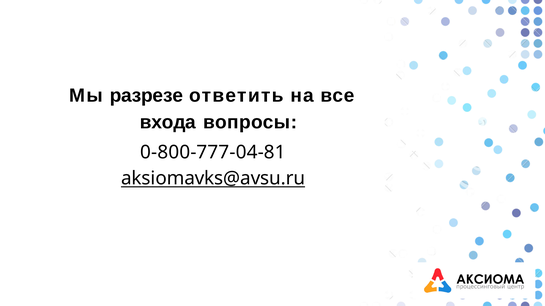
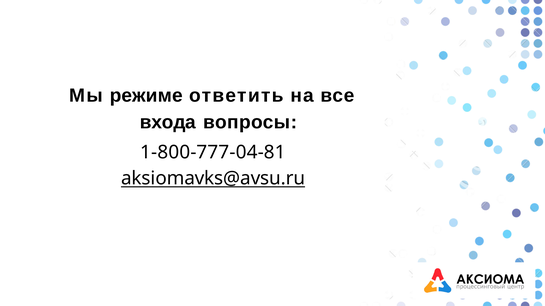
разрезе: разрезе -> режиме (146, 96)
0-800-777-04-81: 0-800-777-04-81 -> 1-800-777-04-81 (213, 153)
